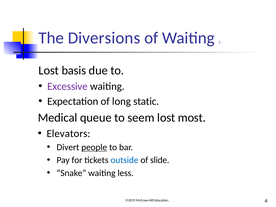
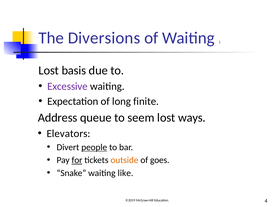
static: static -> finite (146, 101)
Medical: Medical -> Address (58, 118)
most: most -> ways (192, 118)
for underline: none -> present (77, 160)
outside colour: blue -> orange (124, 160)
slide: slide -> goes (160, 160)
less: less -> like (125, 173)
